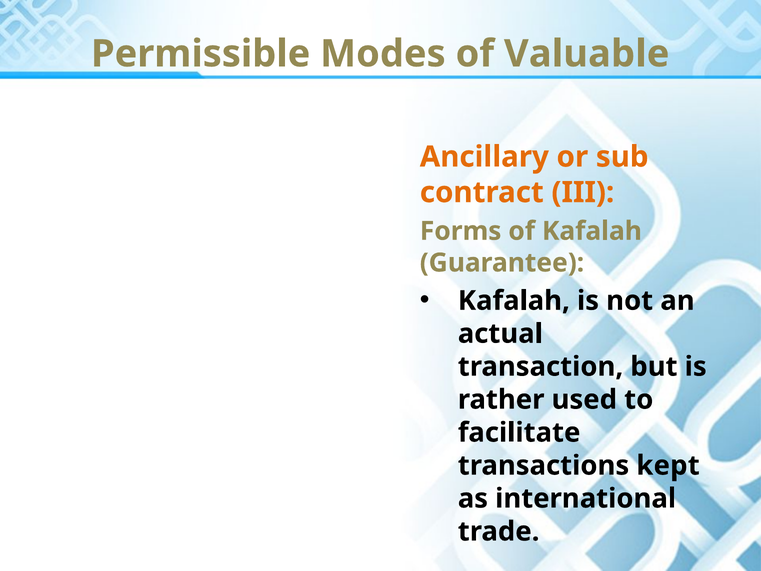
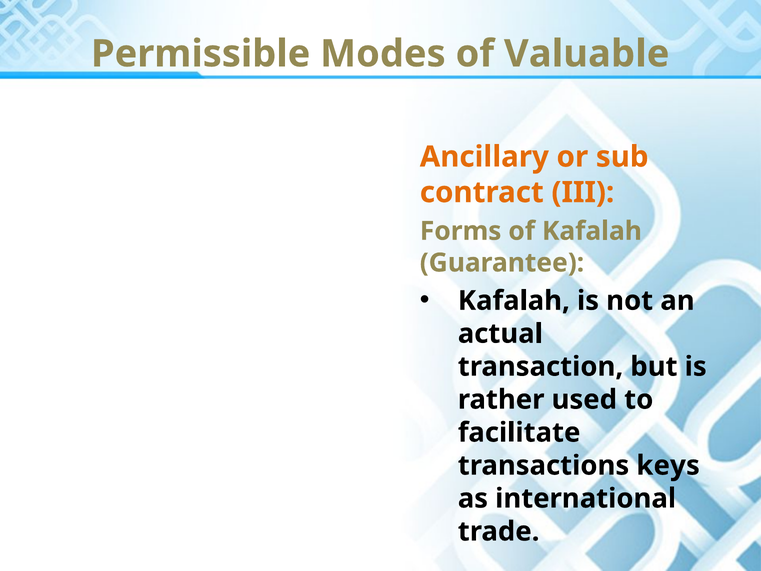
kept: kept -> keys (668, 465)
